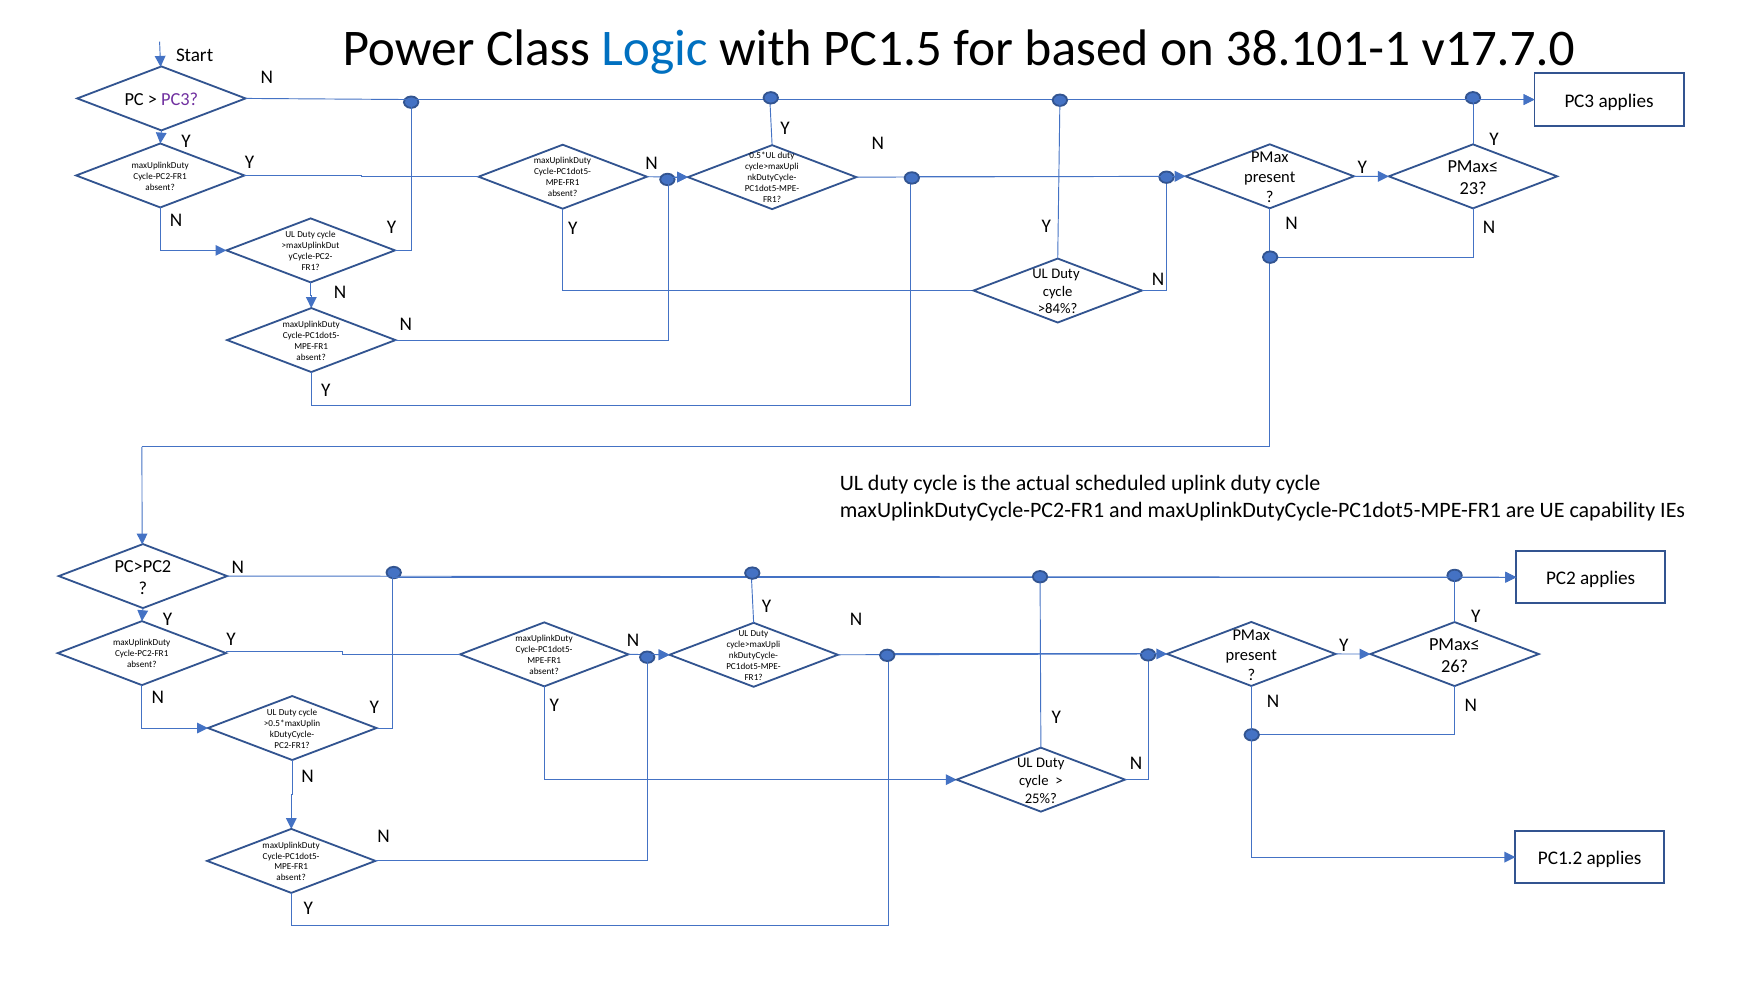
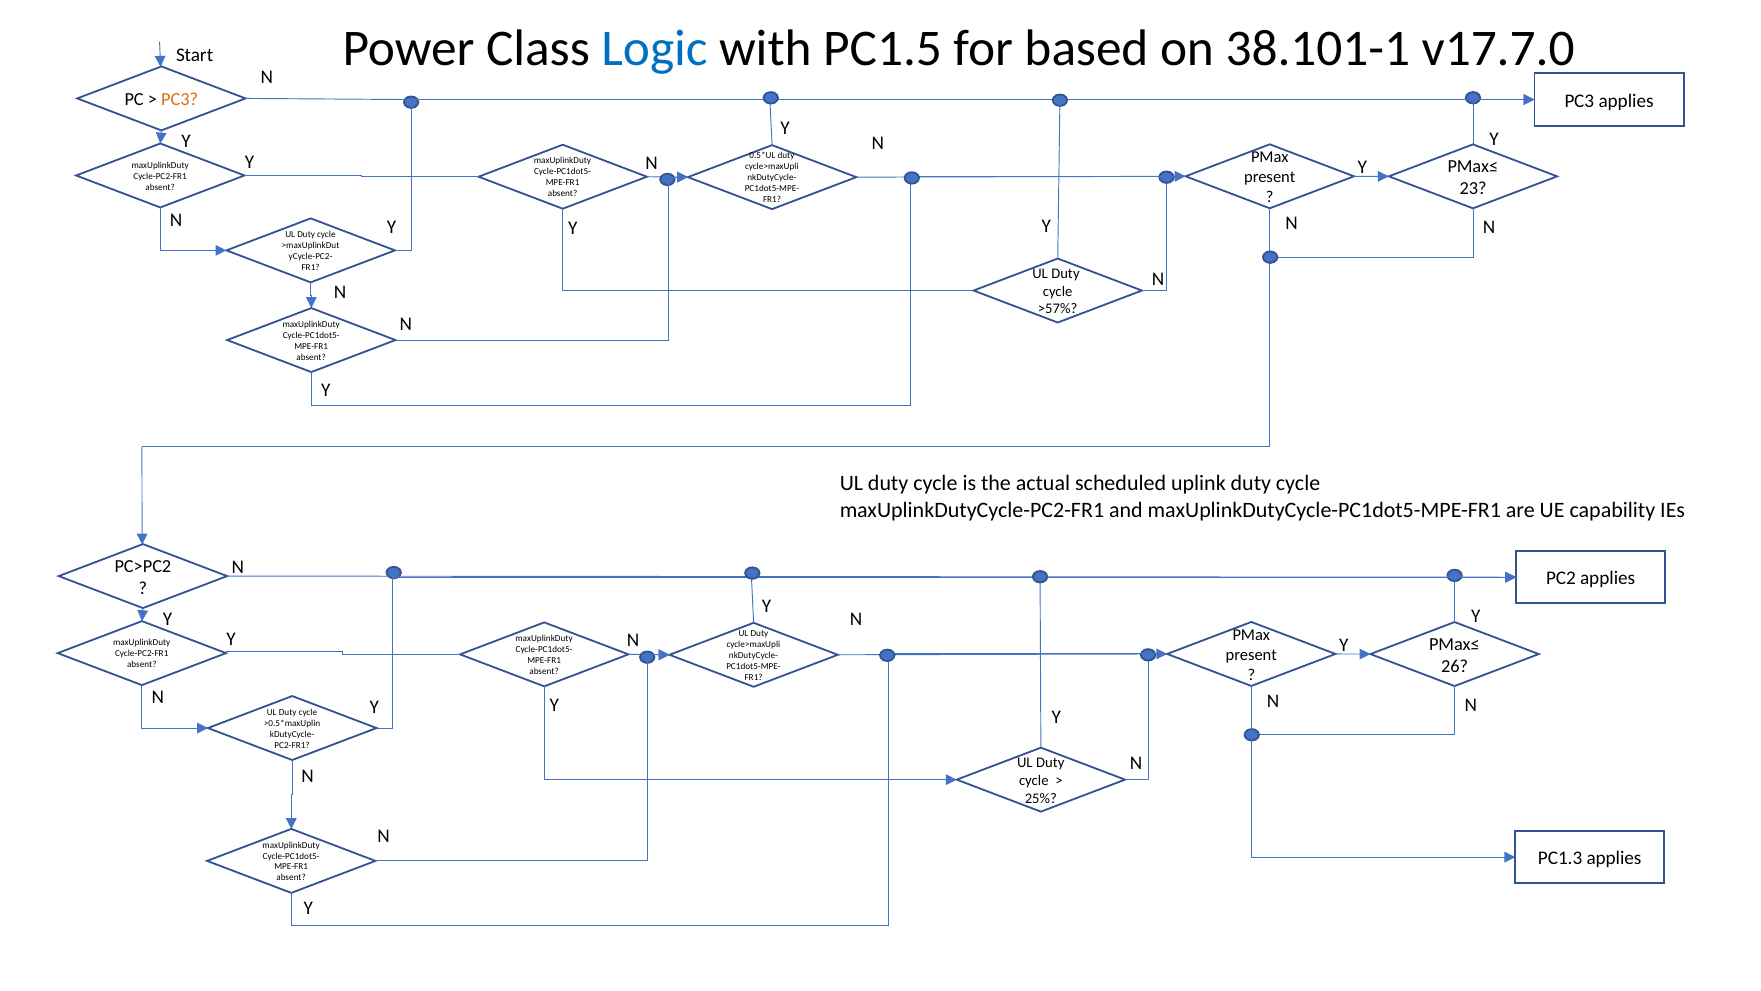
PC3 colour: purple -> orange (180, 100)
>84%: >84% -> >57% (1058, 309)
PC1.2: PC1.2 -> PC1.3 (1560, 858)
